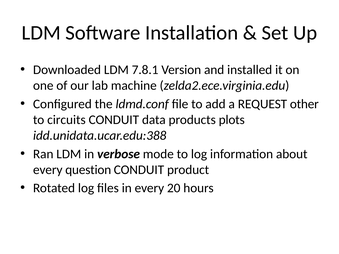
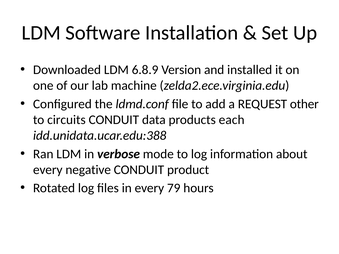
7.8.1: 7.8.1 -> 6.8.9 (145, 70)
plots: plots -> each (232, 120)
question: question -> negative (88, 170)
20: 20 -> 79 (174, 188)
